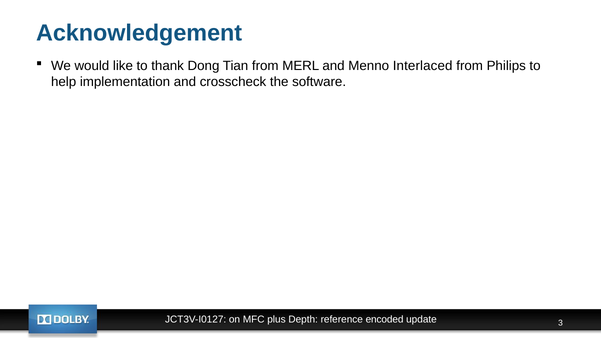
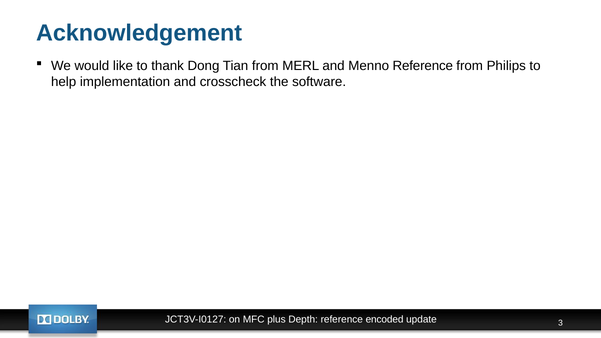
Menno Interlaced: Interlaced -> Reference (423, 66)
